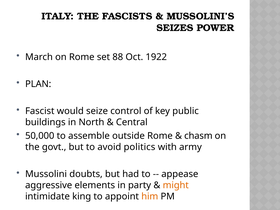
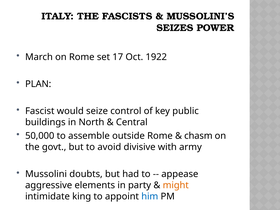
88: 88 -> 17 (118, 57)
politics: politics -> divisive (140, 147)
him colour: orange -> blue (150, 196)
